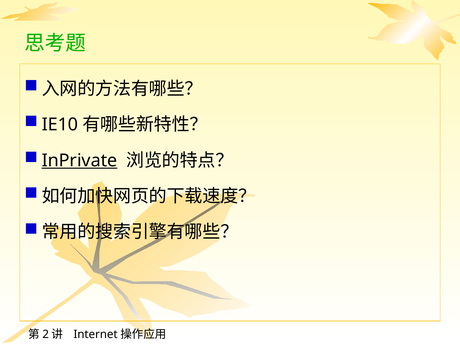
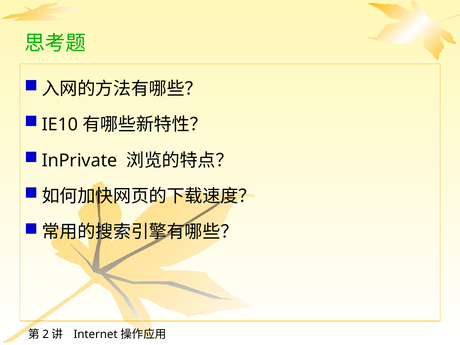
InPrivate underline: present -> none (79, 160)
